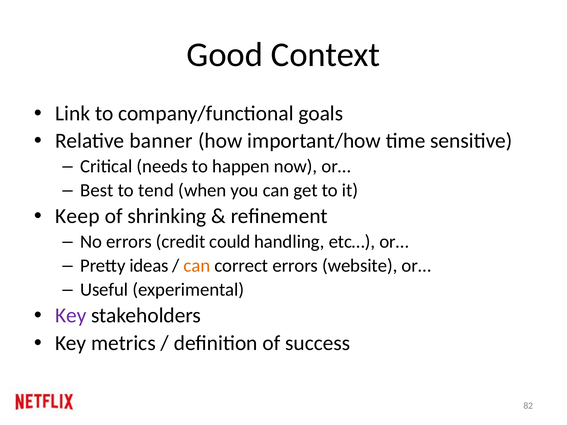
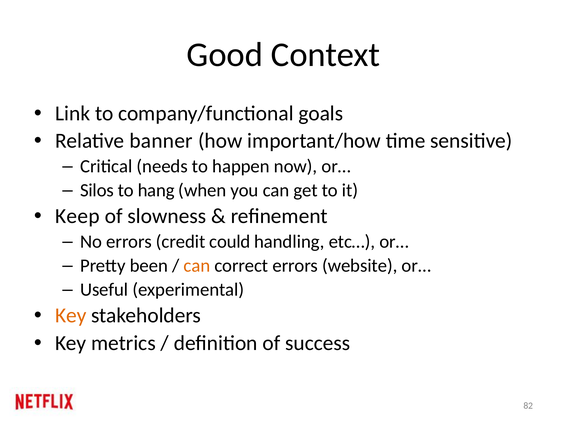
Best: Best -> Silos (97, 190)
tend: tend -> hang (156, 190)
shrinking: shrinking -> slowness (167, 216)
ideas: ideas -> been (149, 266)
Key colour: purple -> orange (71, 316)
